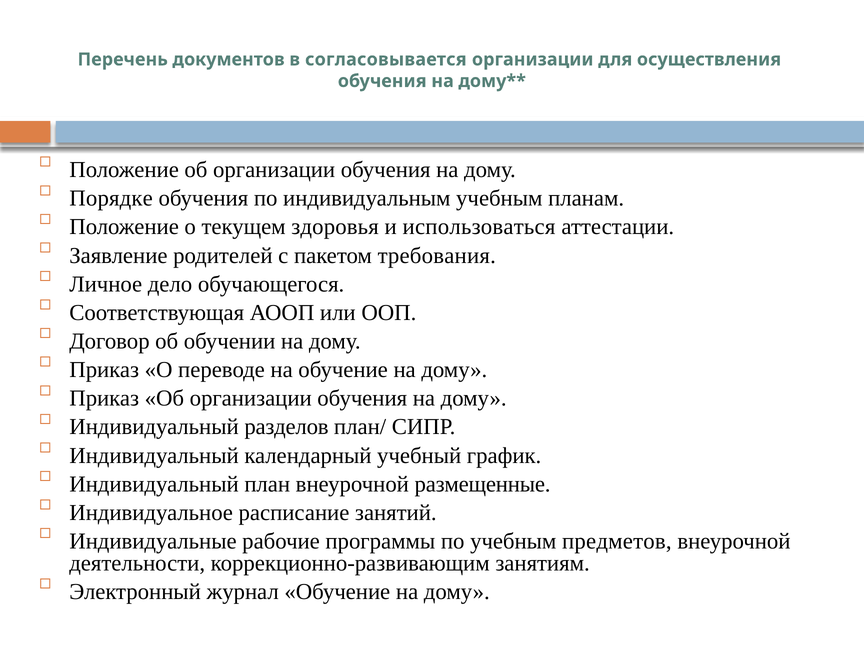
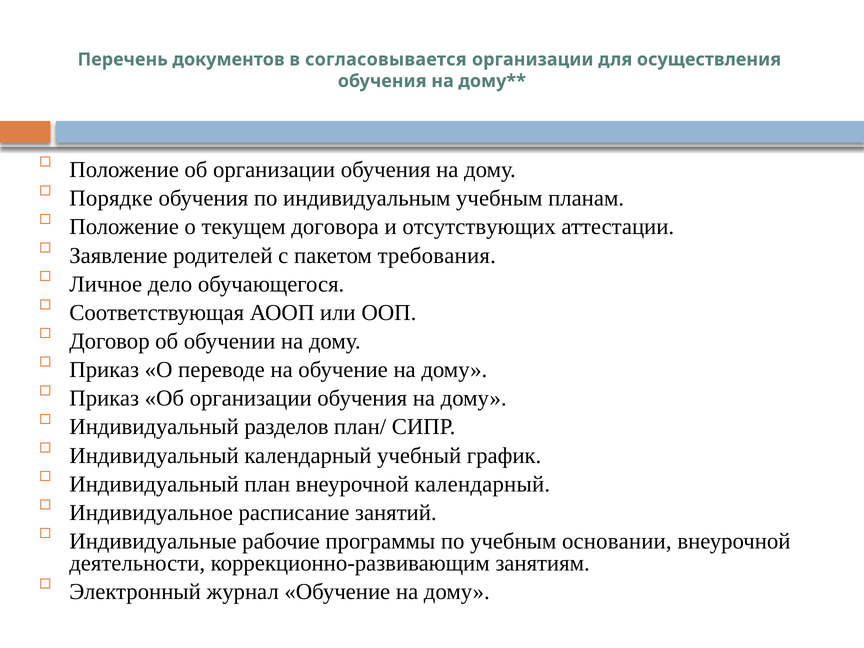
здоровья: здоровья -> договора (335, 227)
использоваться: использоваться -> отсутствующих (479, 227)
внеурочной размещенные: размещенные -> календарный (482, 484)
предметов: предметов -> основании (617, 541)
